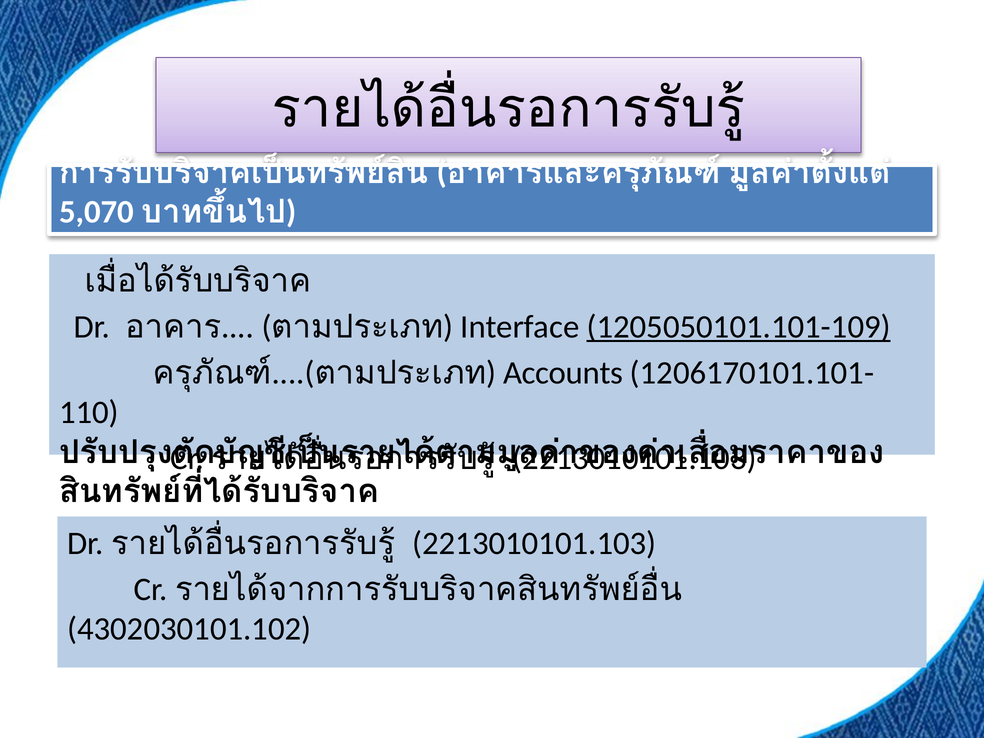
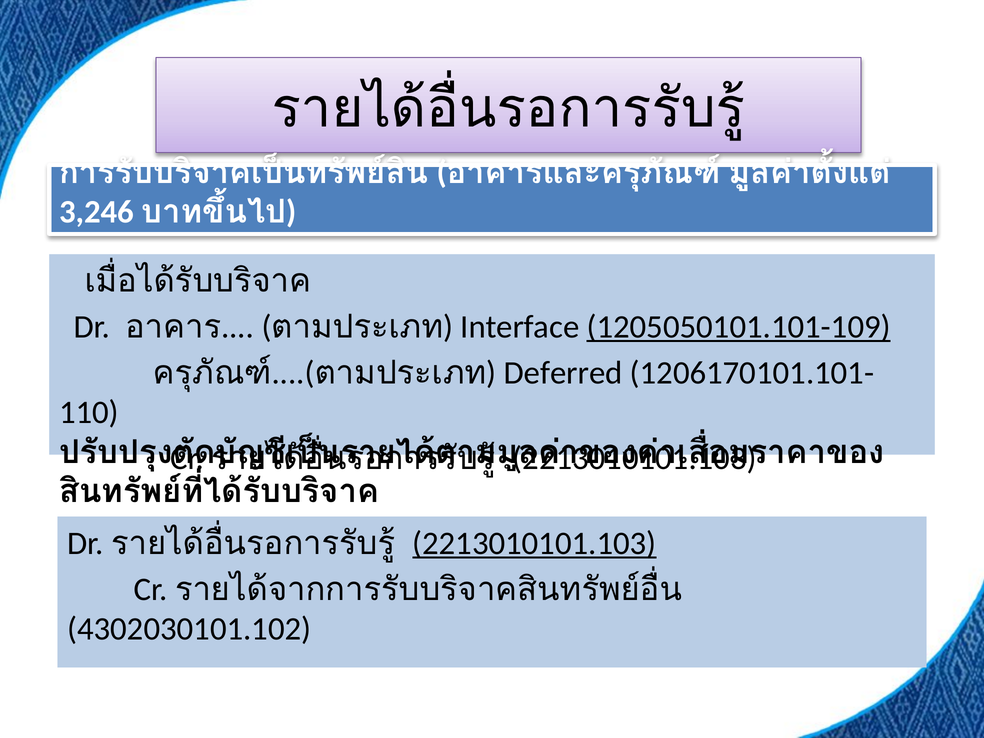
5,070: 5,070 -> 3,246 (96, 212)
Accounts: Accounts -> Deferred (563, 373)
2213010101.103 underline: none -> present (534, 544)
